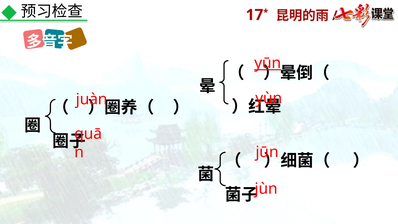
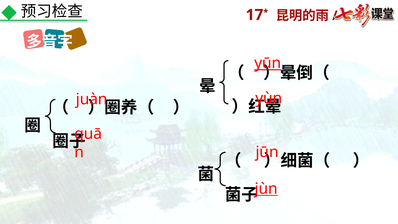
jùn underline: none -> present (266, 189)
